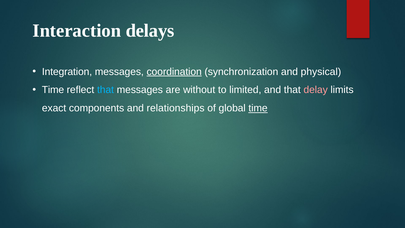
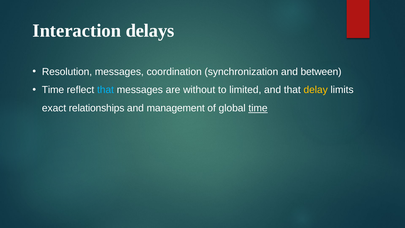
Integration: Integration -> Resolution (67, 72)
coordination underline: present -> none (174, 72)
physical: physical -> between (321, 72)
delay colour: pink -> yellow (316, 90)
components: components -> relationships (97, 108)
relationships: relationships -> management (176, 108)
